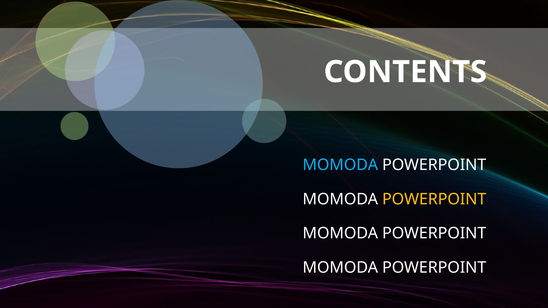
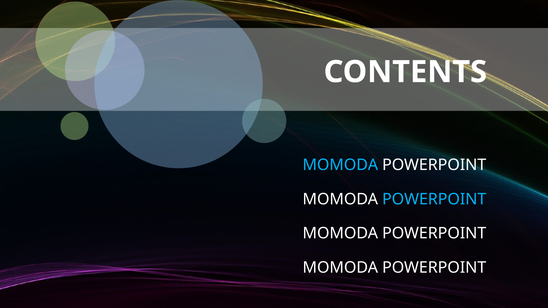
POWERPOINT colour: yellow -> light blue (434, 199)
